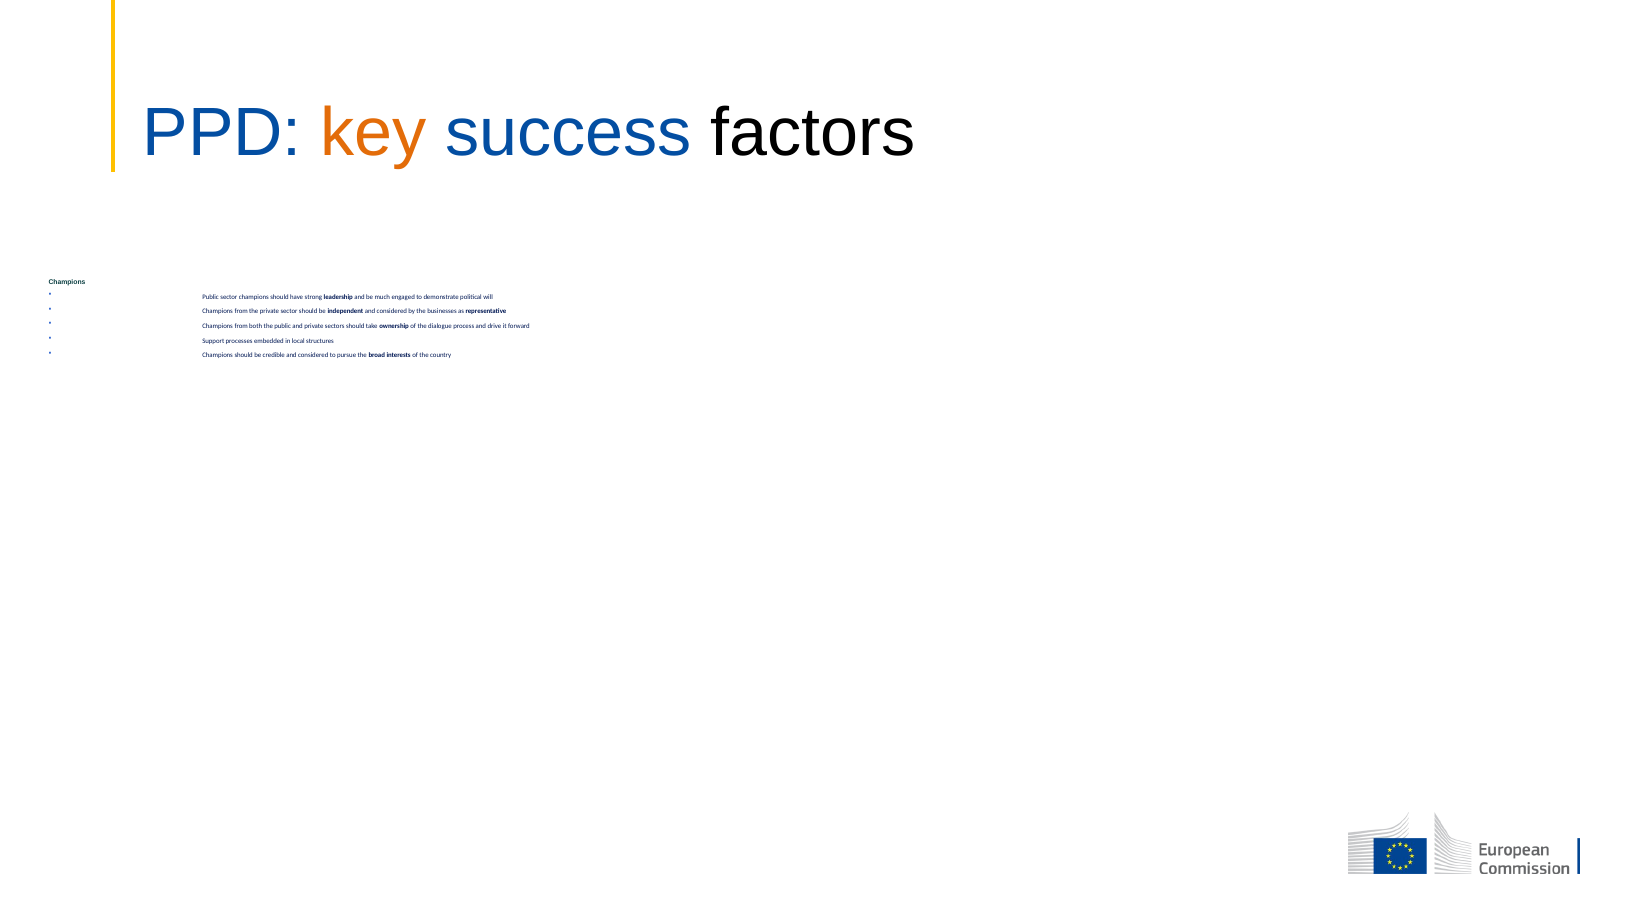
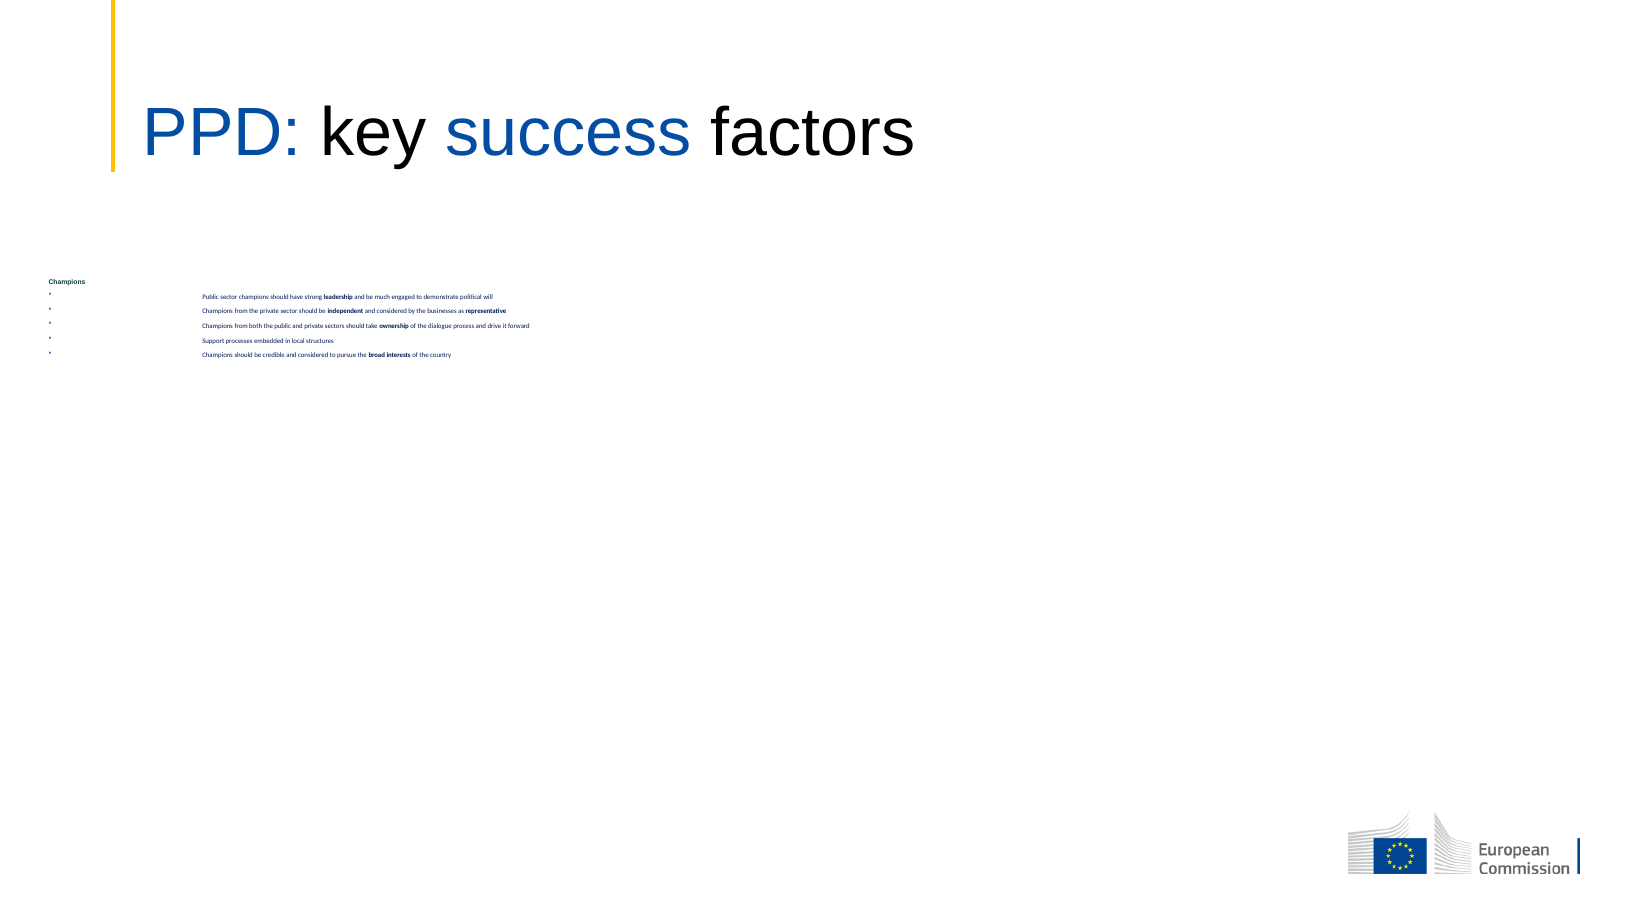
key colour: orange -> black (374, 133)
